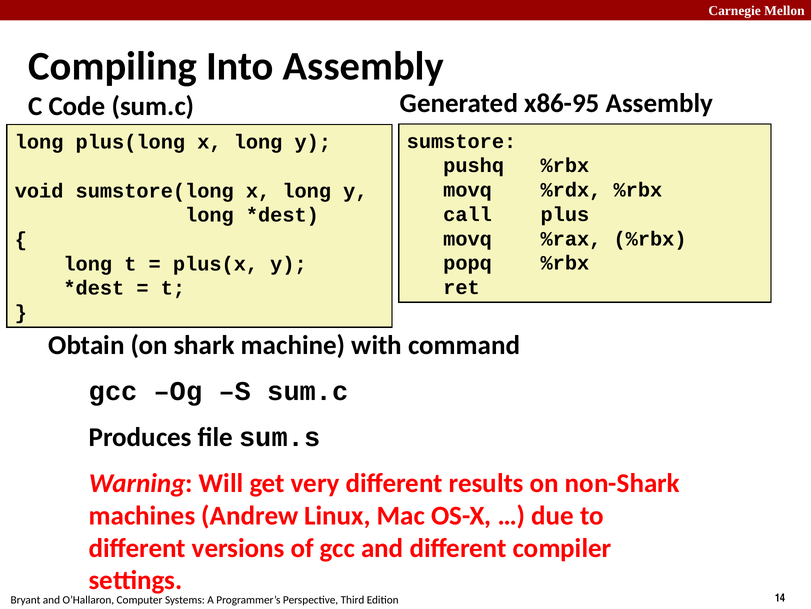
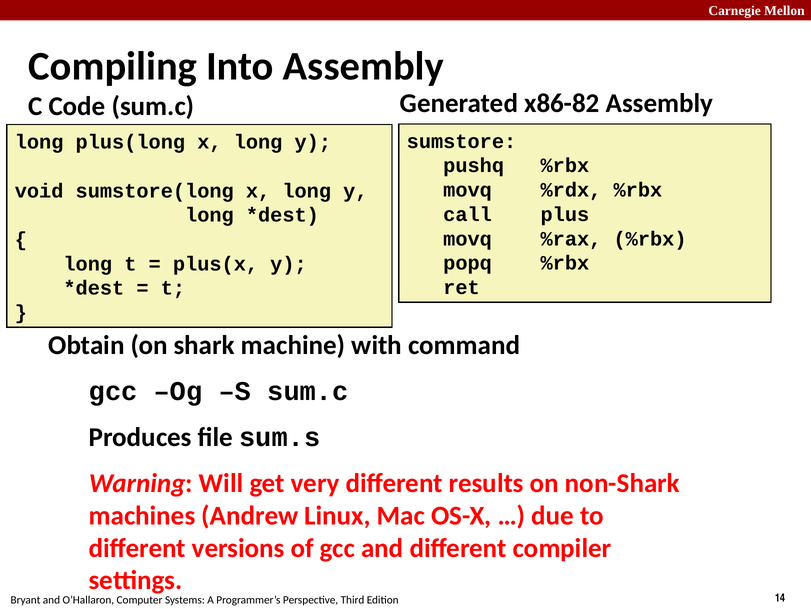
x86-95: x86-95 -> x86-82 (562, 103)
